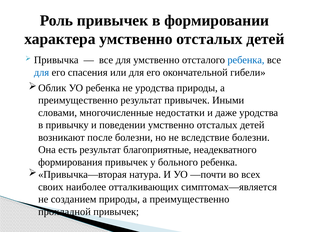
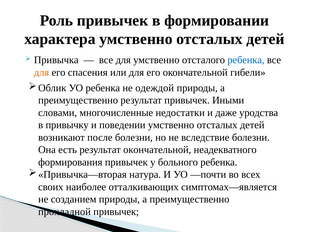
для colour: blue -> orange (42, 72)
не уродства: уродства -> одеждой (155, 88)
результат благоприятные: благоприятные -> окончательной (157, 150)
